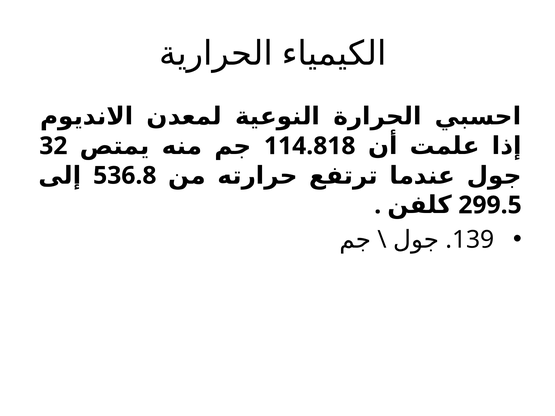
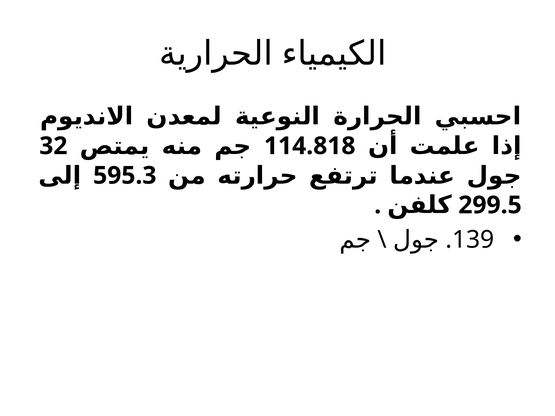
536.8: 536.8 -> 595.3 (125, 176)
